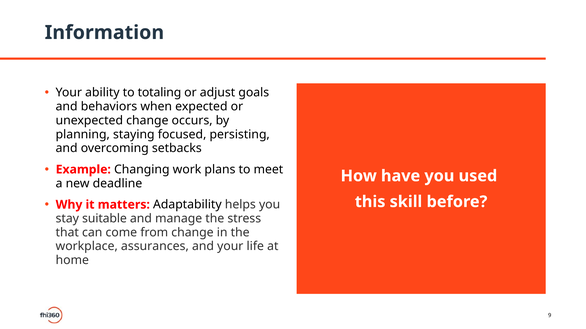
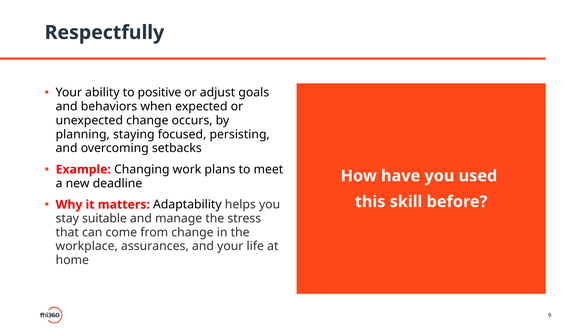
Information: Information -> Respectfully (104, 33)
totaling: totaling -> positive (159, 93)
